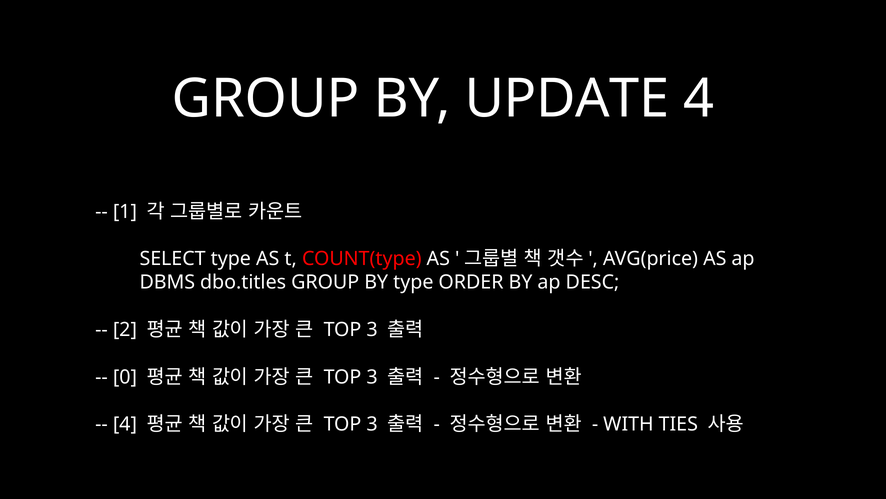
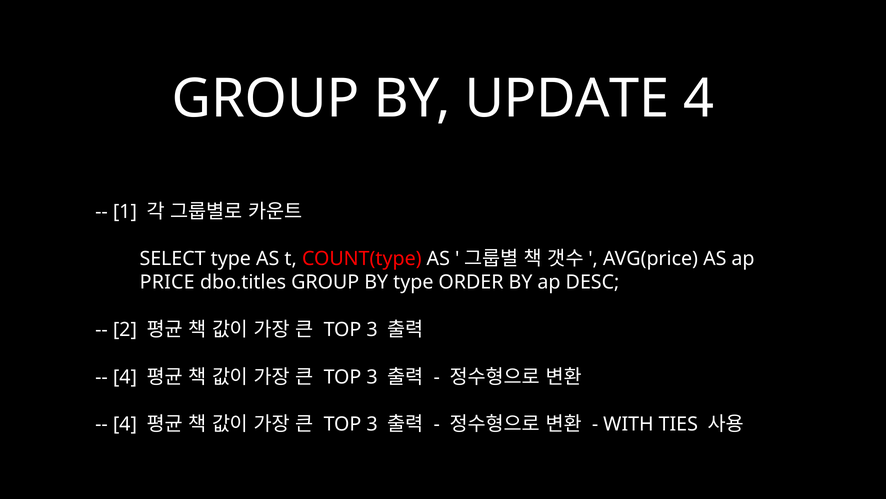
DBMS: DBMS -> PRICE (167, 282)
0: 0 -> 4 (125, 377)
